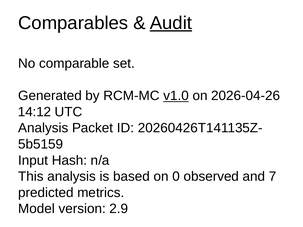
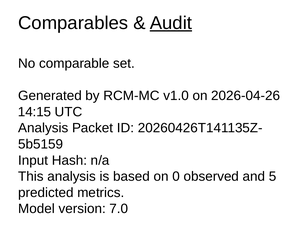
v1.0 underline: present -> none (176, 96)
14:12: 14:12 -> 14:15 (35, 112)
7: 7 -> 5 (273, 177)
2.9: 2.9 -> 7.0 (119, 209)
